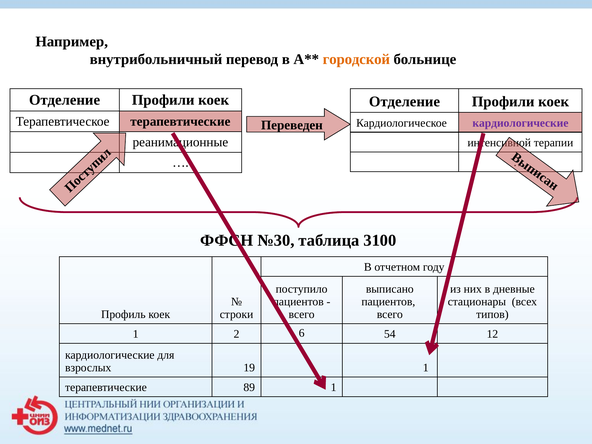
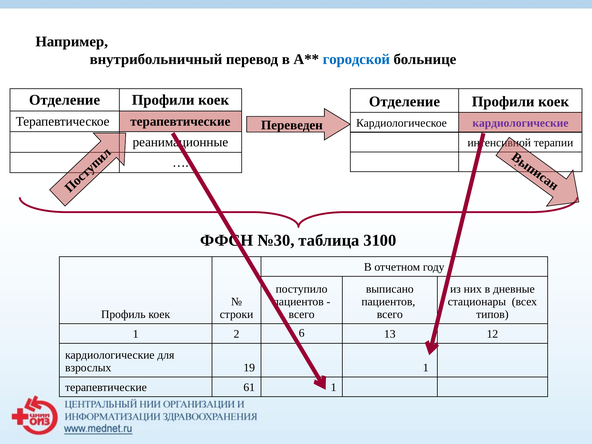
городской colour: orange -> blue (356, 59)
54: 54 -> 13 (390, 334)
89: 89 -> 61 (249, 387)
